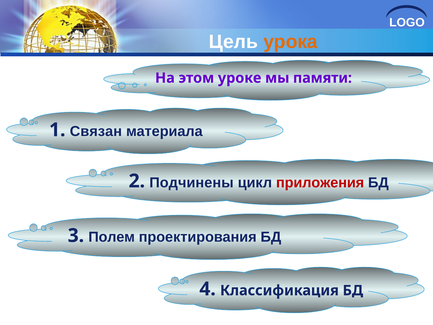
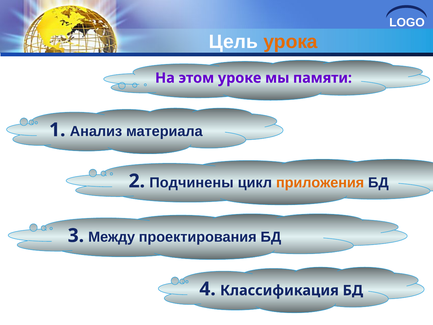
Связан: Связан -> Анализ (96, 131)
приложения colour: red -> orange (320, 182)
Полем: Полем -> Между (112, 237)
